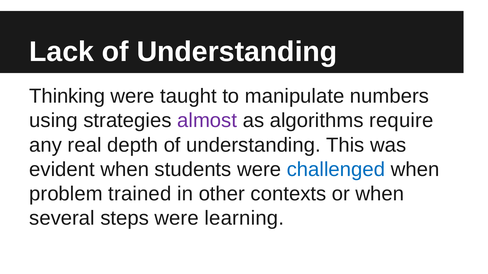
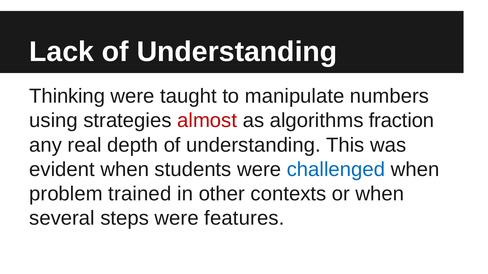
almost colour: purple -> red (207, 121)
require: require -> fraction (401, 121)
learning: learning -> features (244, 218)
